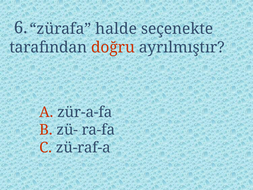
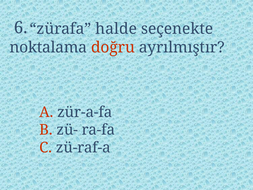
tarafından: tarafından -> noktalama (48, 47)
